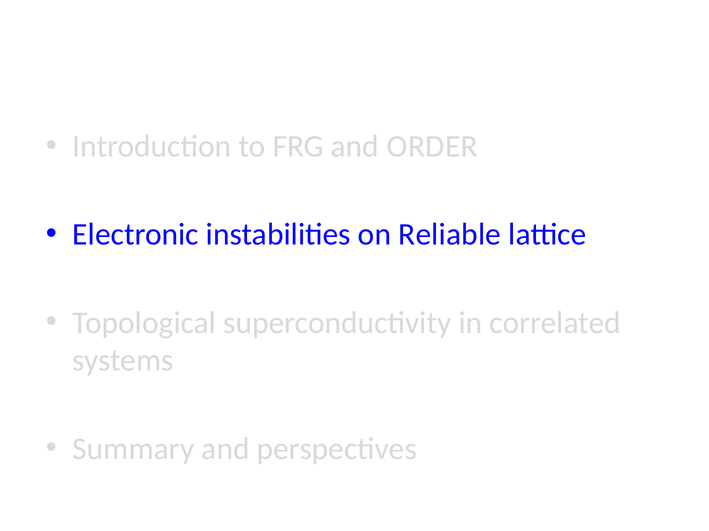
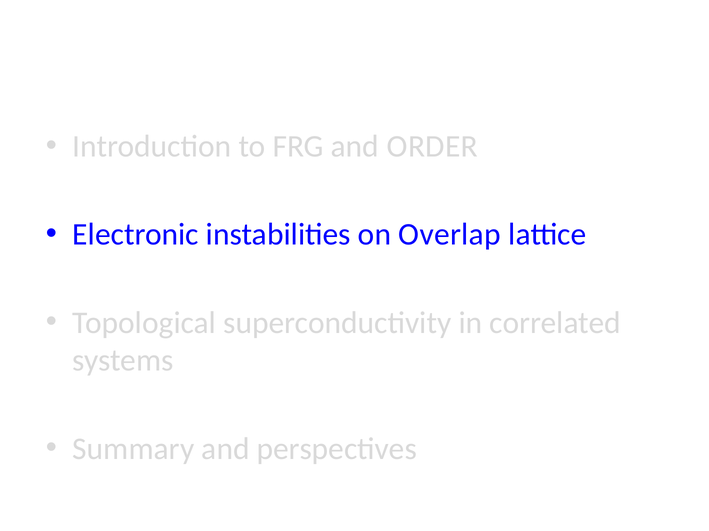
Reliable: Reliable -> Overlap (450, 235)
